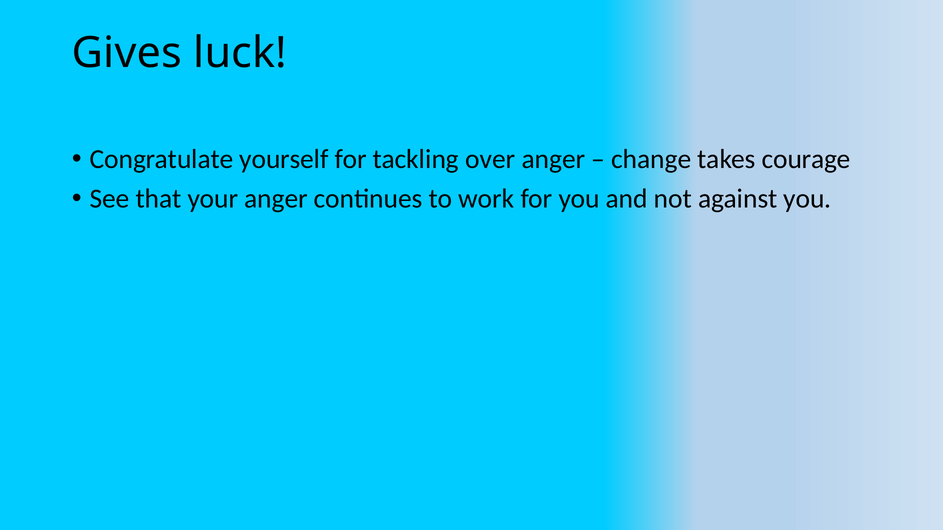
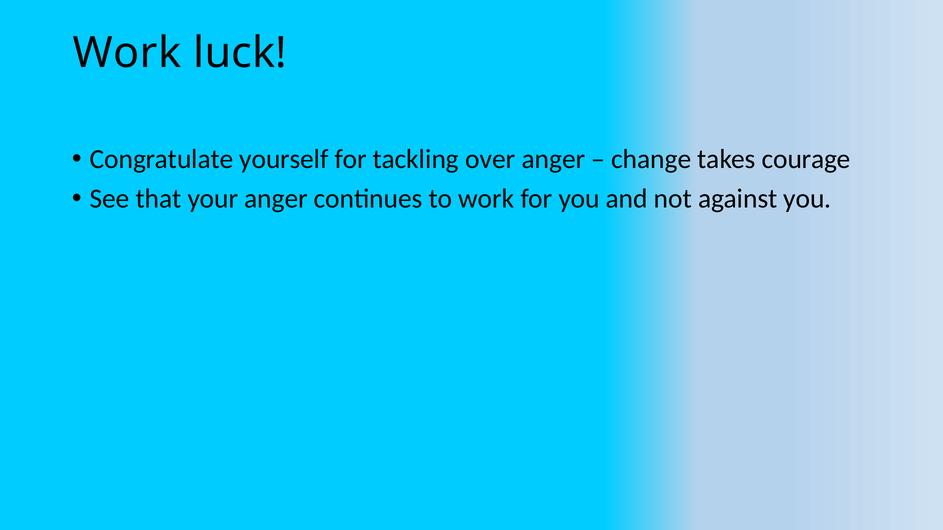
Gives: Gives -> Work (127, 53)
